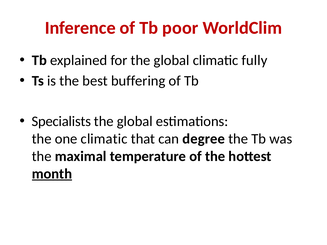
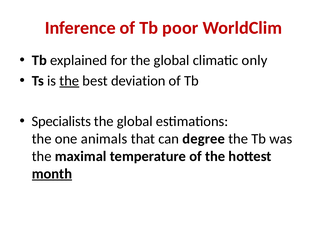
fully: fully -> only (255, 60)
the underline: none -> present (69, 81)
buffering: buffering -> deviation (138, 81)
one climatic: climatic -> animals (104, 139)
